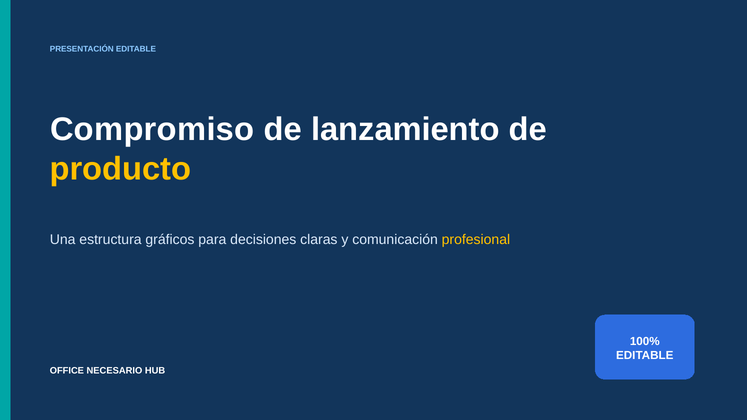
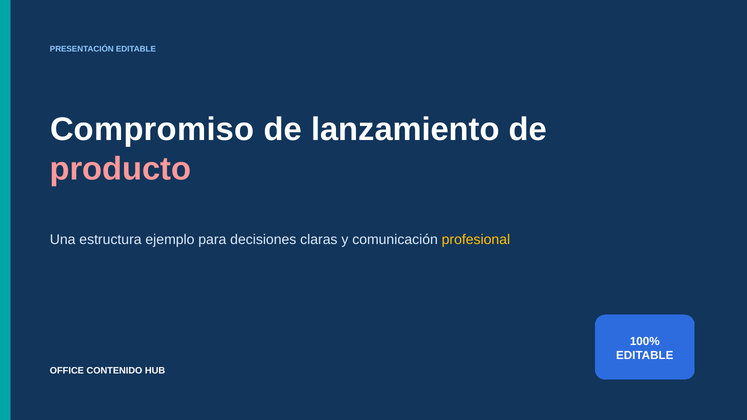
producto colour: yellow -> pink (121, 169)
gráficos: gráficos -> ejemplo (170, 240)
NECESARIO: NECESARIO -> CONTENIDO (114, 371)
